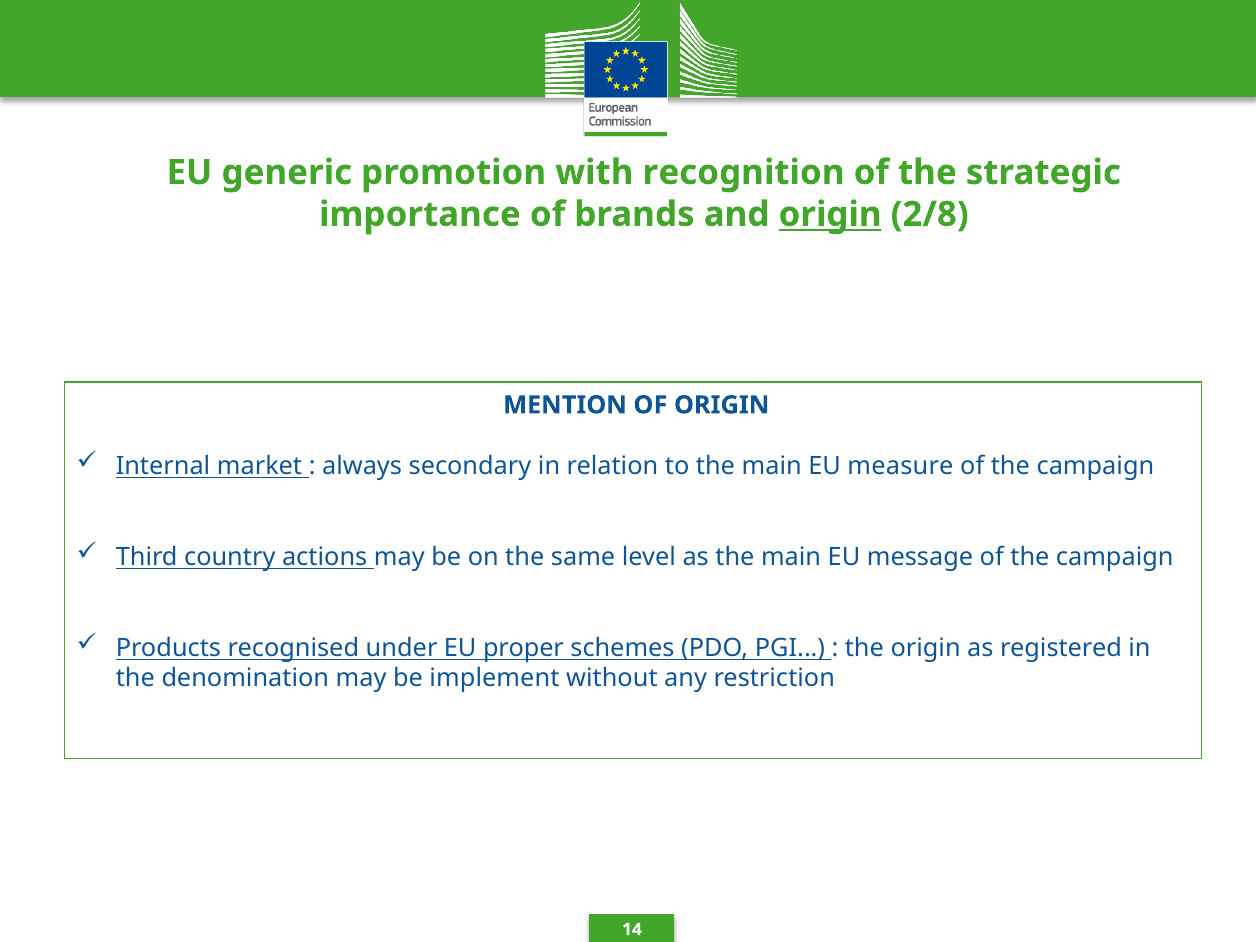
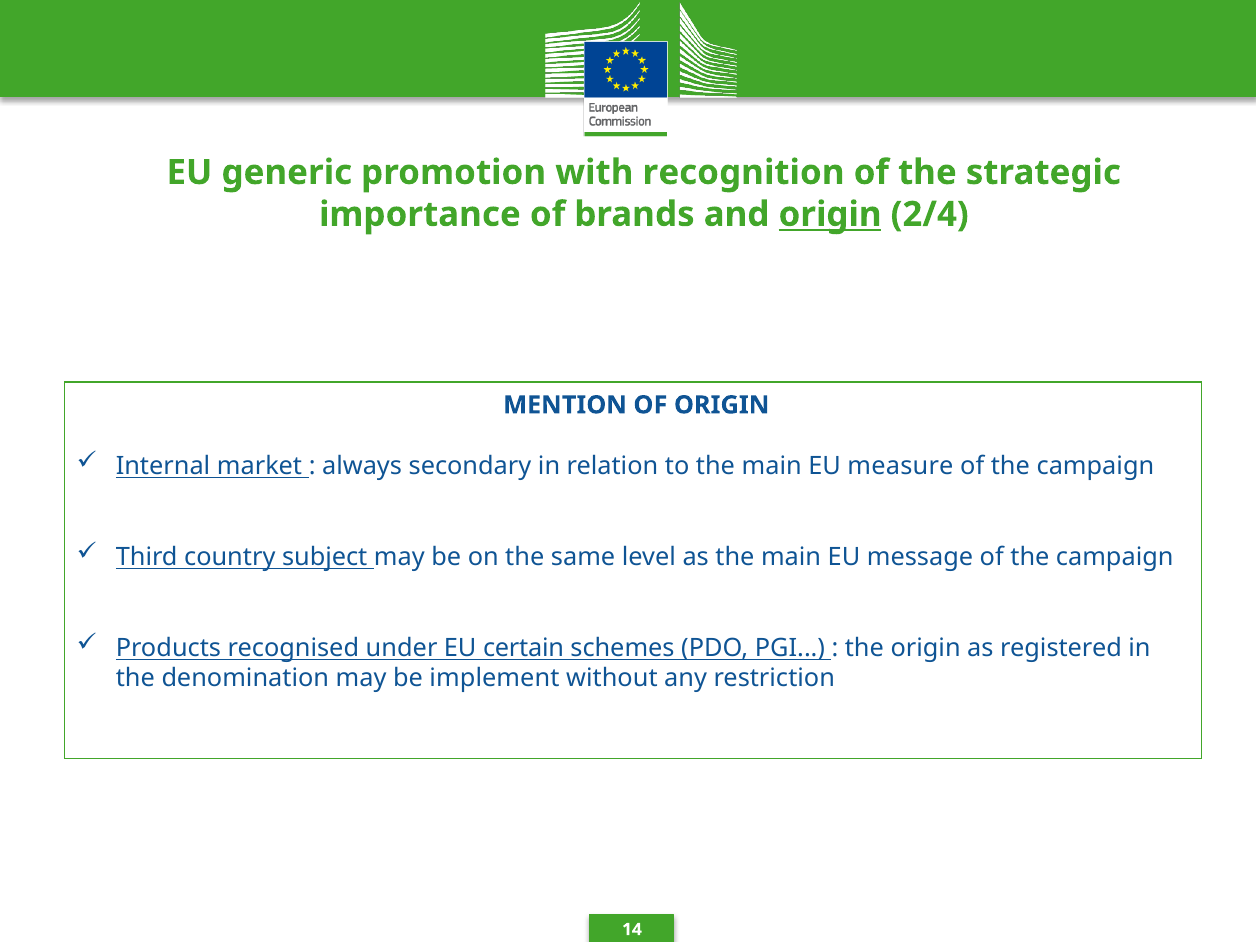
2/8: 2/8 -> 2/4 (930, 214)
actions: actions -> subject (325, 557)
proper: proper -> certain (523, 648)
